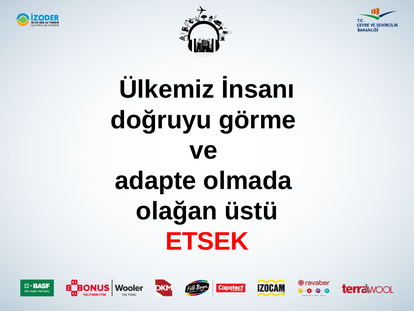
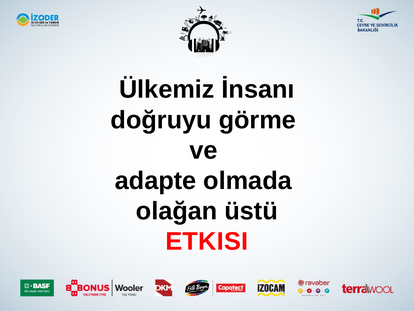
ETSEK: ETSEK -> ETKISI (207, 241)
